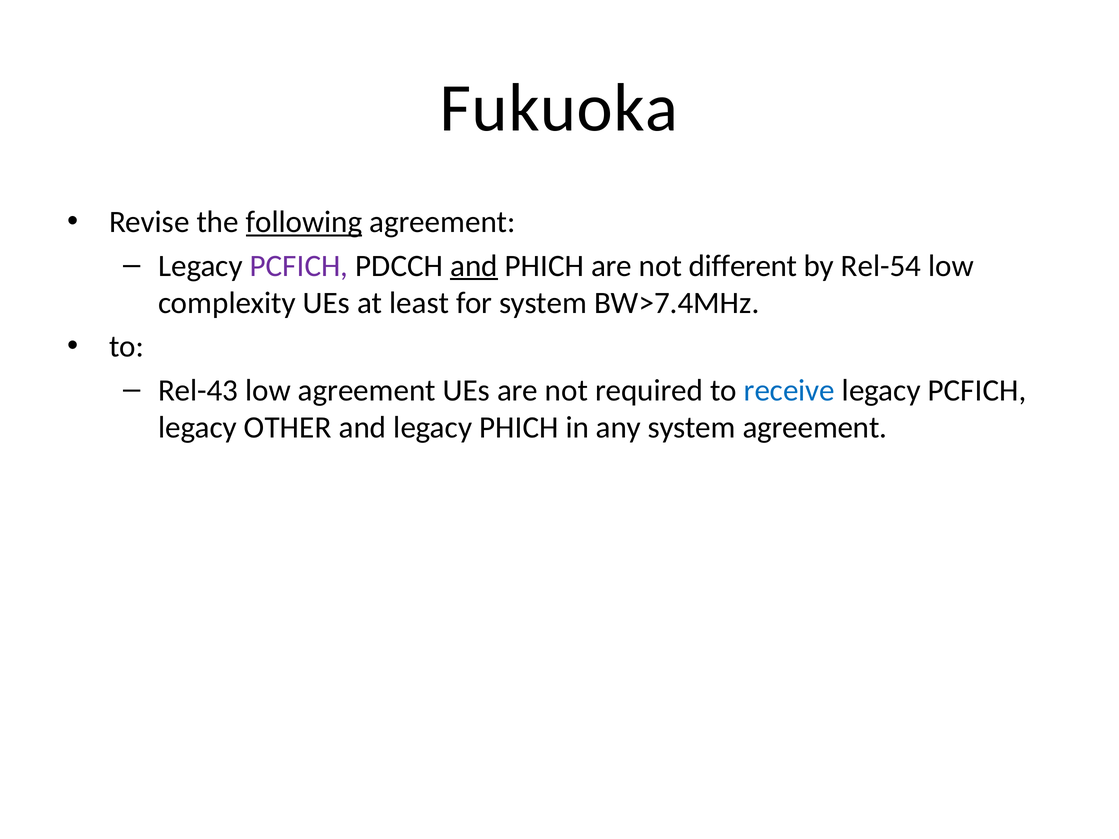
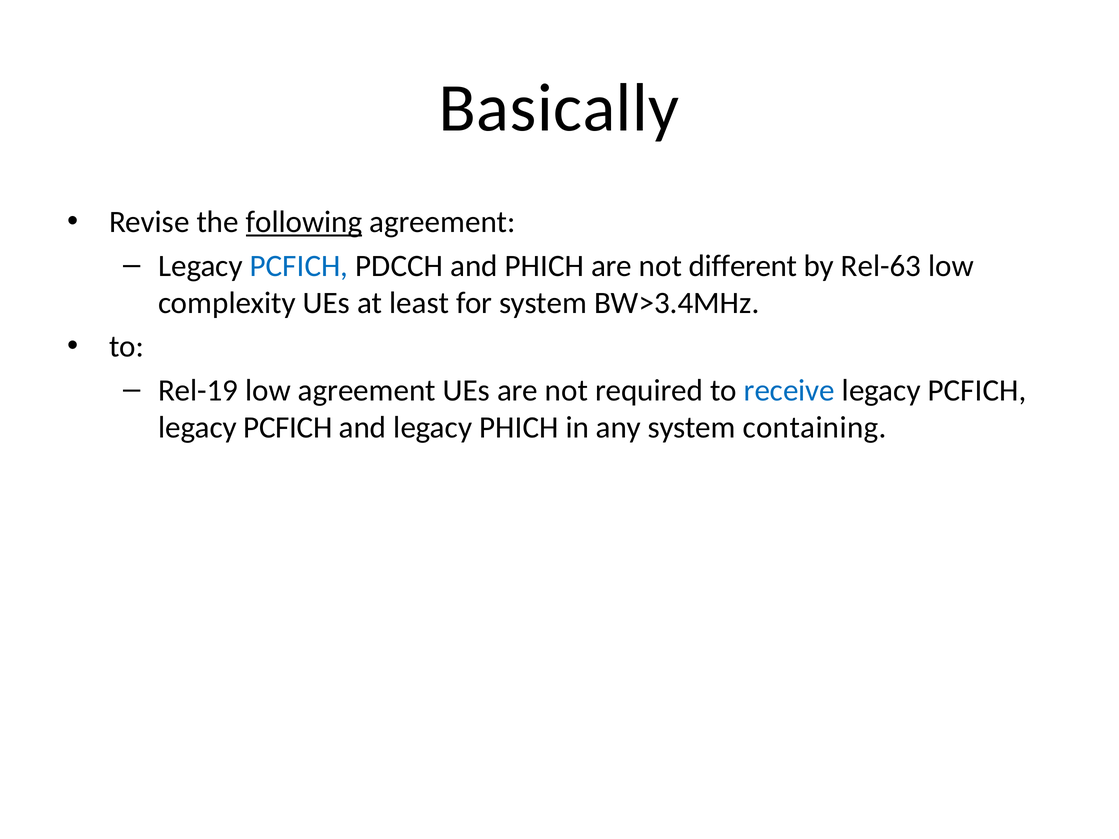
Fukuoka: Fukuoka -> Basically (559, 108)
PCFICH colour: purple -> blue (299, 266)
and underline: present -> none (474, 266)
Rel-54: Rel-54 -> Rel-63 (881, 266)
BW>7.4MHz: BW>7.4MHz -> BW>3.4MHz (677, 303)
Rel-43: Rel-43 -> Rel-19 (198, 390)
OTHER: OTHER -> PCFICH (288, 428)
system agreement: agreement -> containing (815, 428)
